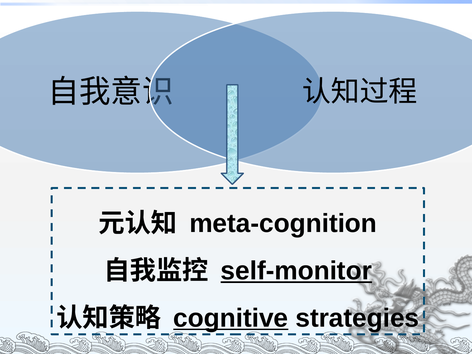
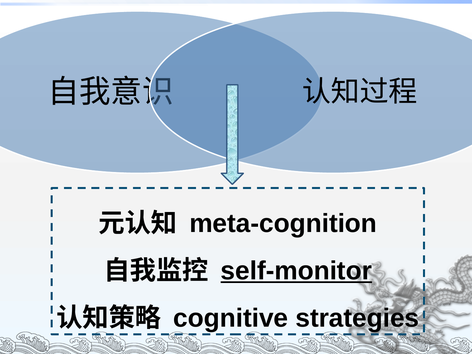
cognitive underline: present -> none (231, 318)
